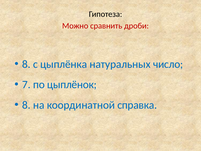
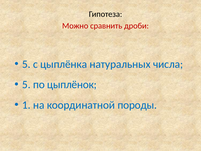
8: 8 -> 5 (26, 64)
число: число -> числа (168, 64)
7: 7 -> 5 (26, 84)
8: 8 -> 1 (26, 105)
справка: справка -> породы (137, 105)
